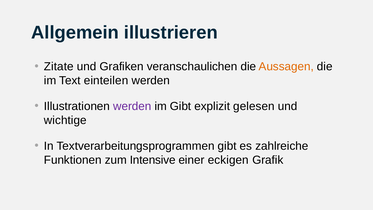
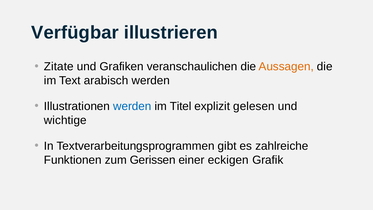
Allgemein: Allgemein -> Verfügbar (75, 33)
einteilen: einteilen -> arabisch (106, 81)
werden colour: purple -> blue (132, 106)
im Gibt: Gibt -> Titel (181, 106)
Intensive: Intensive -> Gerissen (153, 160)
